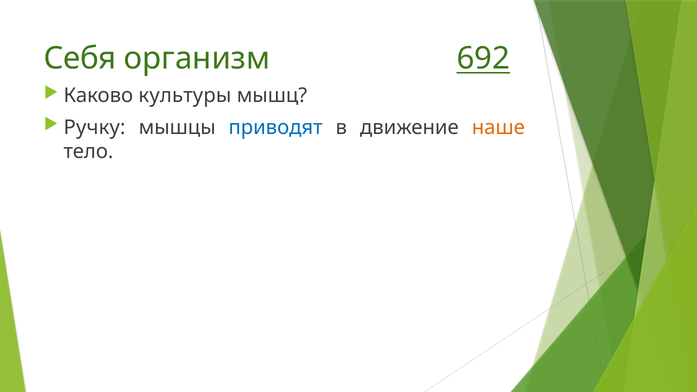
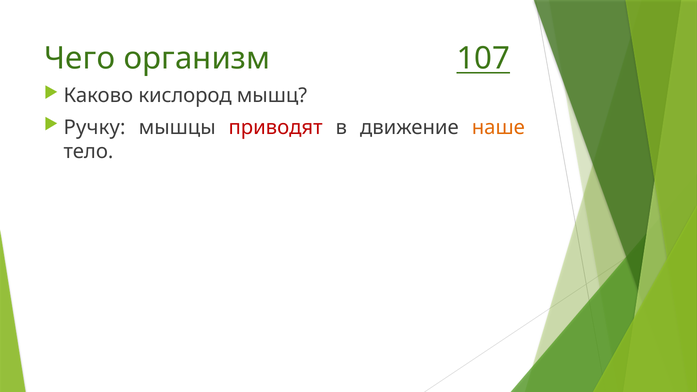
Себя: Себя -> Чего (80, 58)
692: 692 -> 107 (483, 58)
культуры: культуры -> кислород (185, 96)
приводят colour: blue -> red (276, 127)
